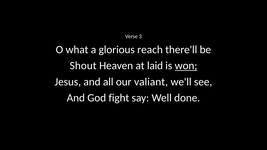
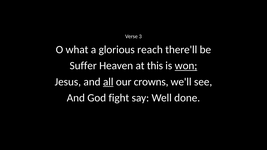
Shout: Shout -> Suffer (83, 66)
laid: laid -> this (155, 66)
all underline: none -> present (108, 82)
valiant: valiant -> crowns (151, 82)
